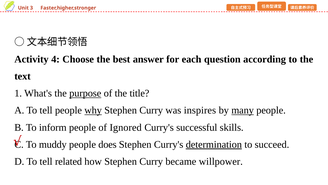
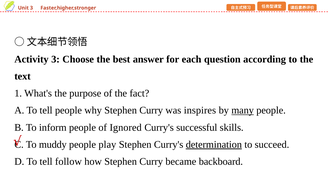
Activity 4: 4 -> 3 (56, 59)
purpose underline: present -> none (85, 93)
title: title -> fact (139, 93)
why underline: present -> none (93, 110)
does: does -> play (107, 144)
related: related -> follow (68, 161)
willpower: willpower -> backboard (221, 161)
